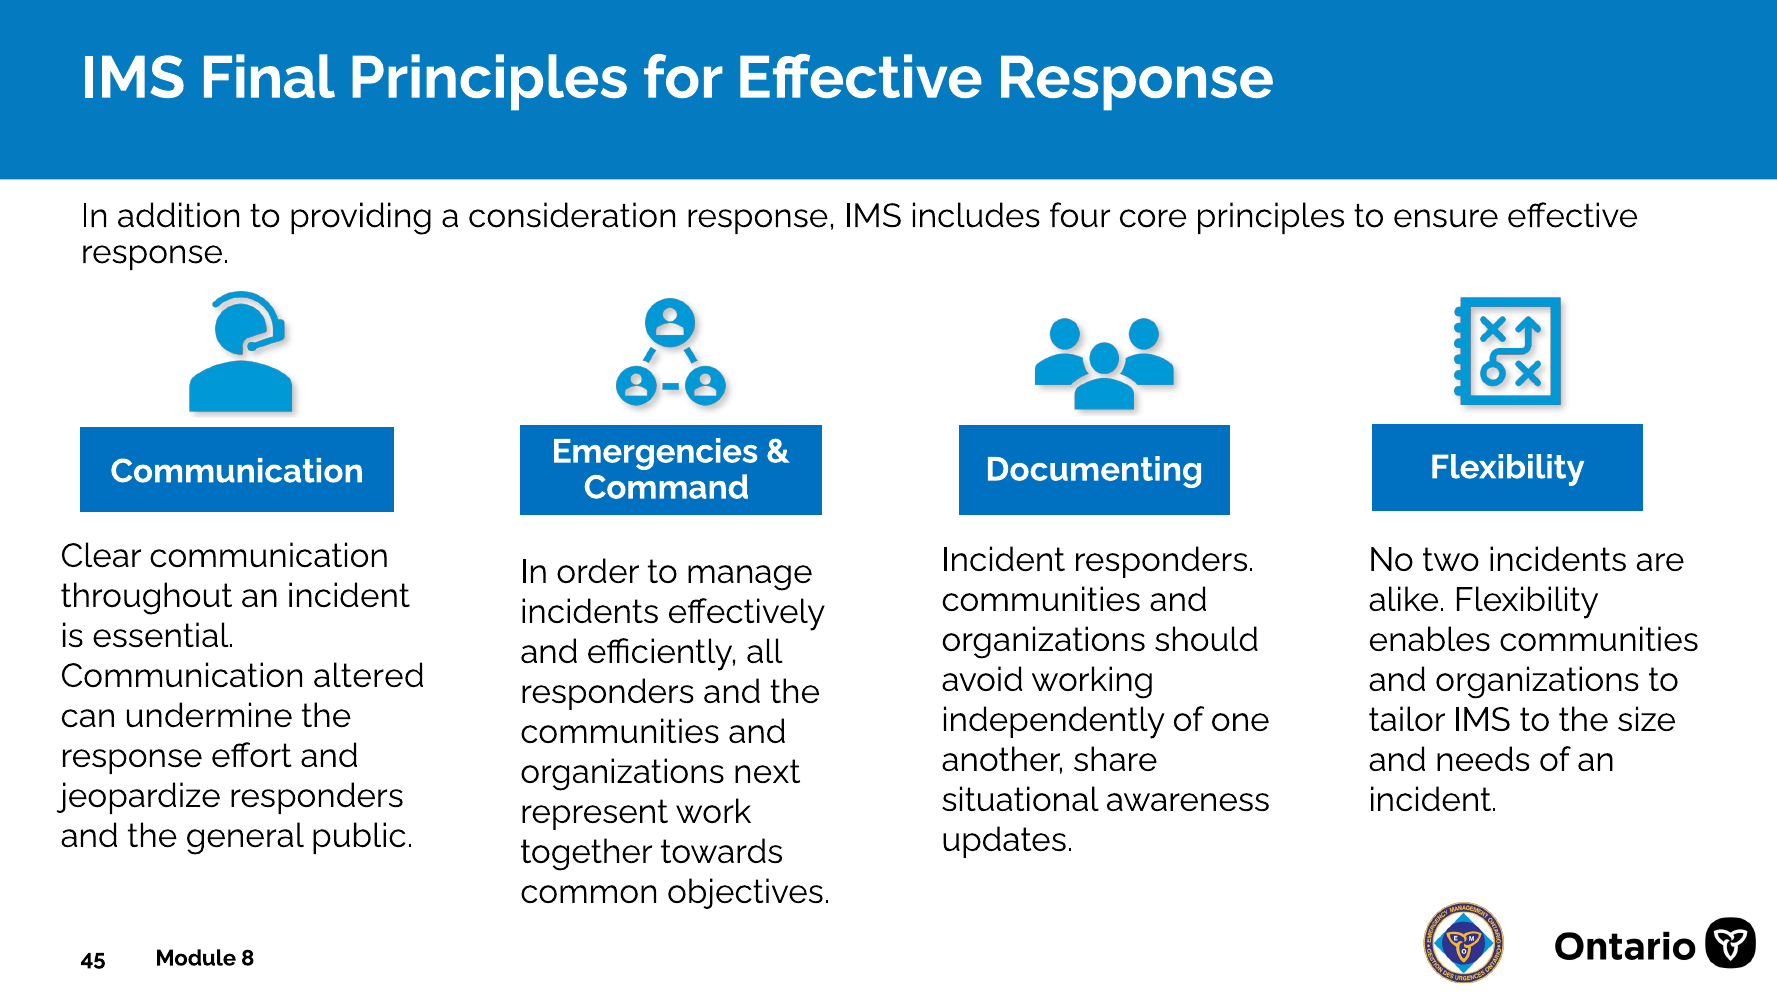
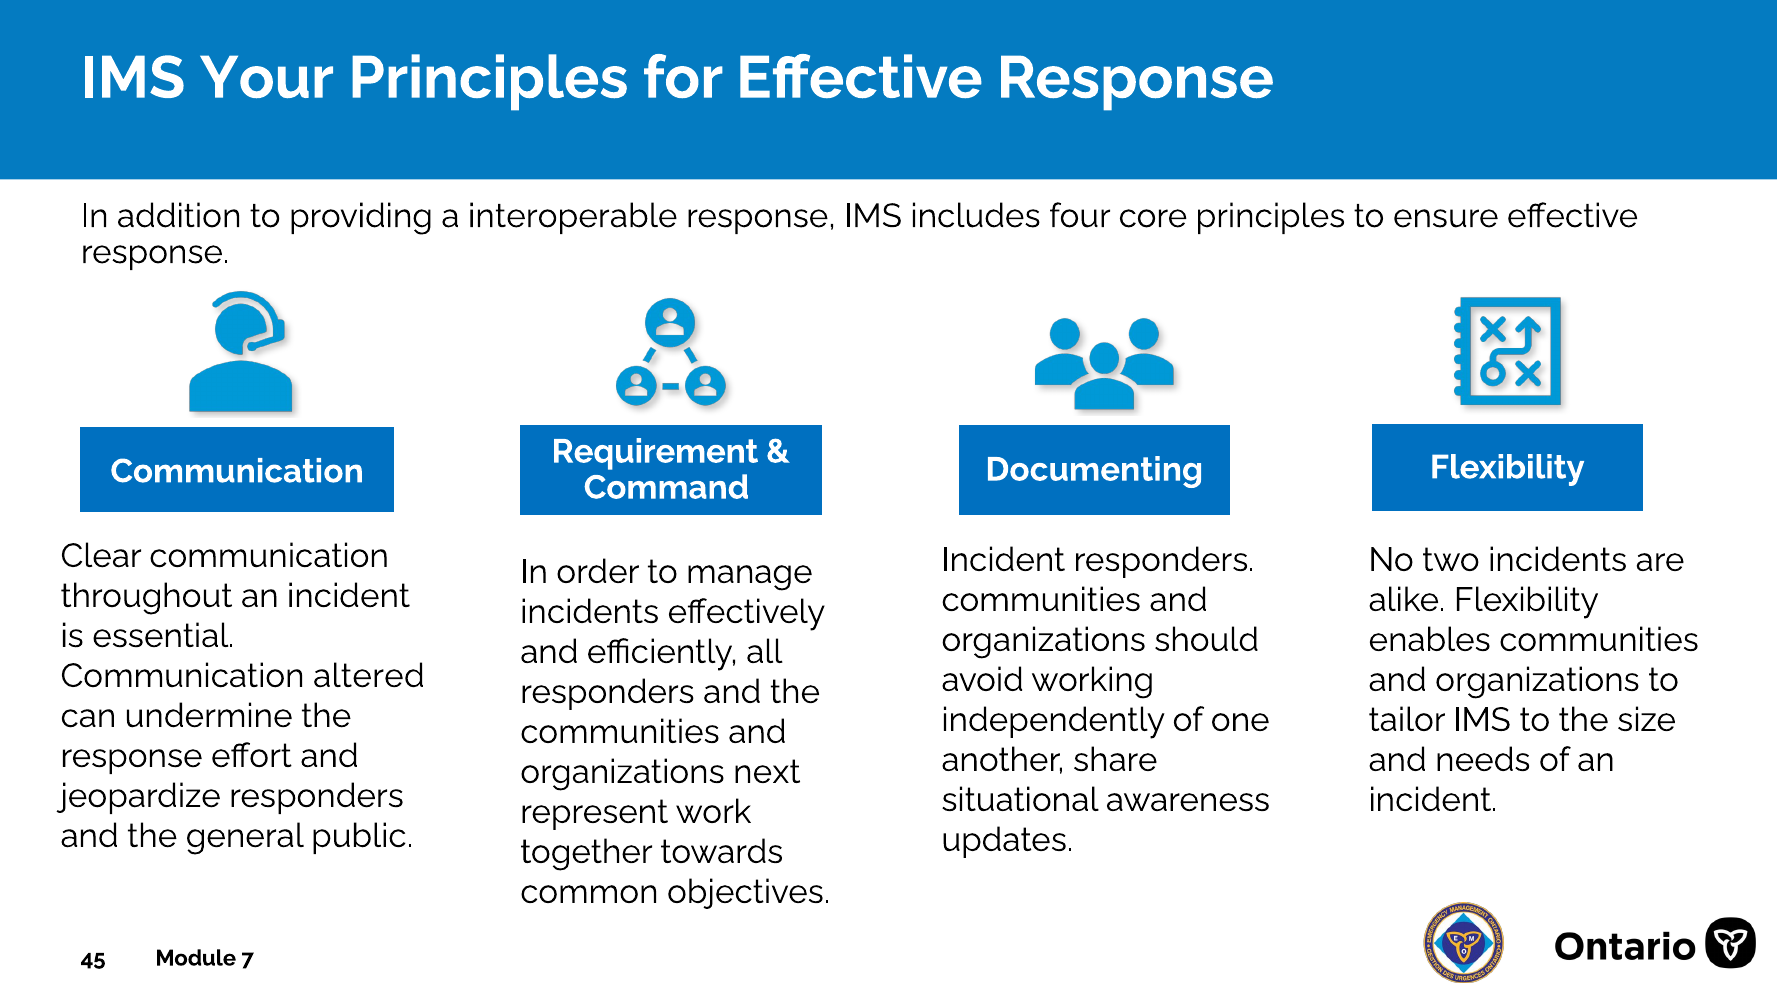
Final: Final -> Your (267, 78)
consideration: consideration -> interoperable (573, 216)
Emergencies: Emergencies -> Requirement (655, 451)
8: 8 -> 7 (248, 958)
